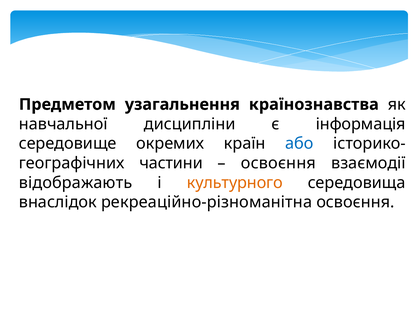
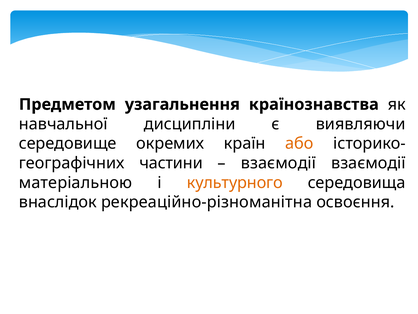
інформація: інформація -> виявляючи (361, 124)
або colour: blue -> orange (299, 143)
освоєння: освоєння -> взаємодії (278, 163)
відображають: відображають -> матеріальною (76, 182)
